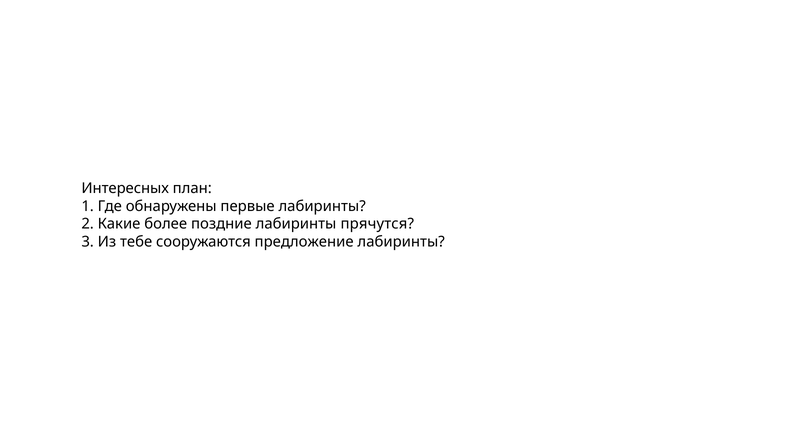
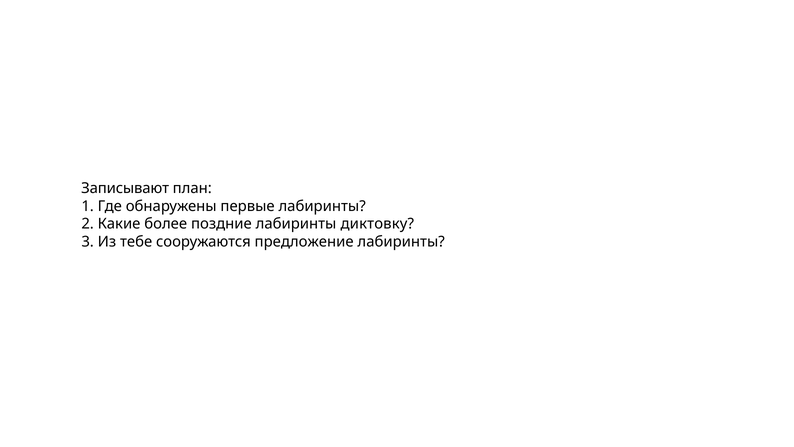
Интересных: Интересных -> Записывают (125, 188)
прячутся: прячутся -> диктовку (377, 224)
